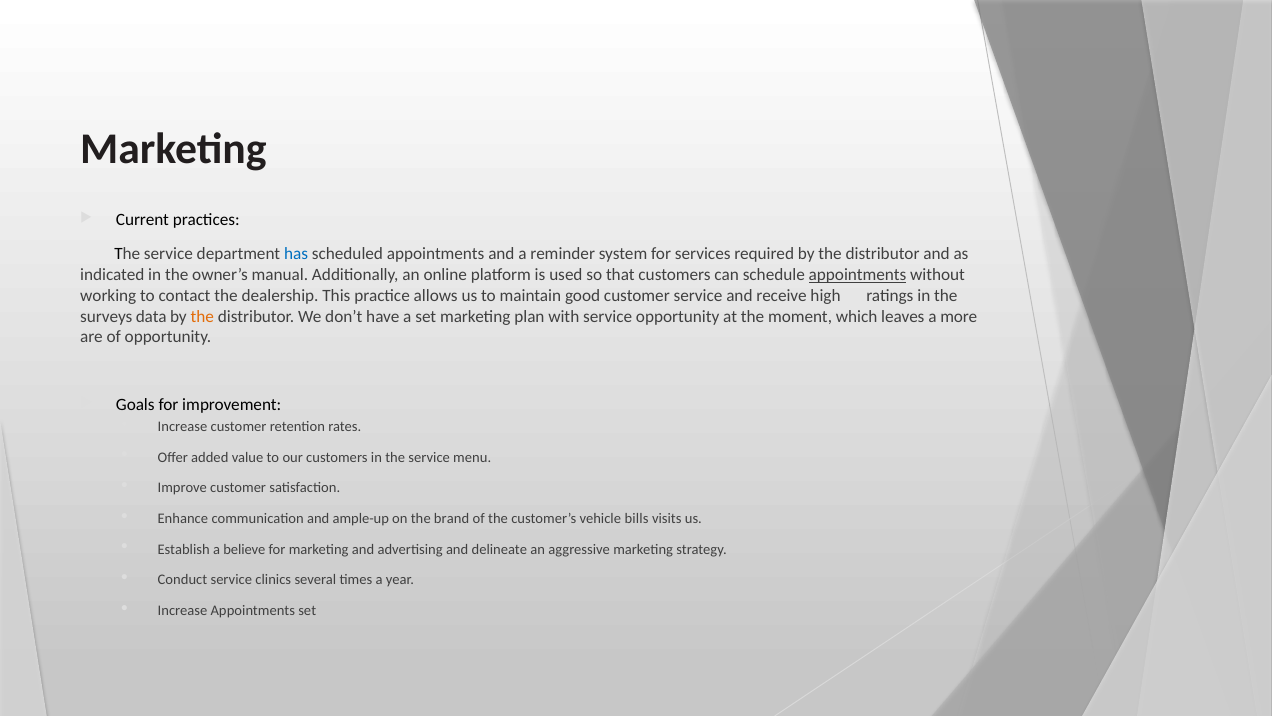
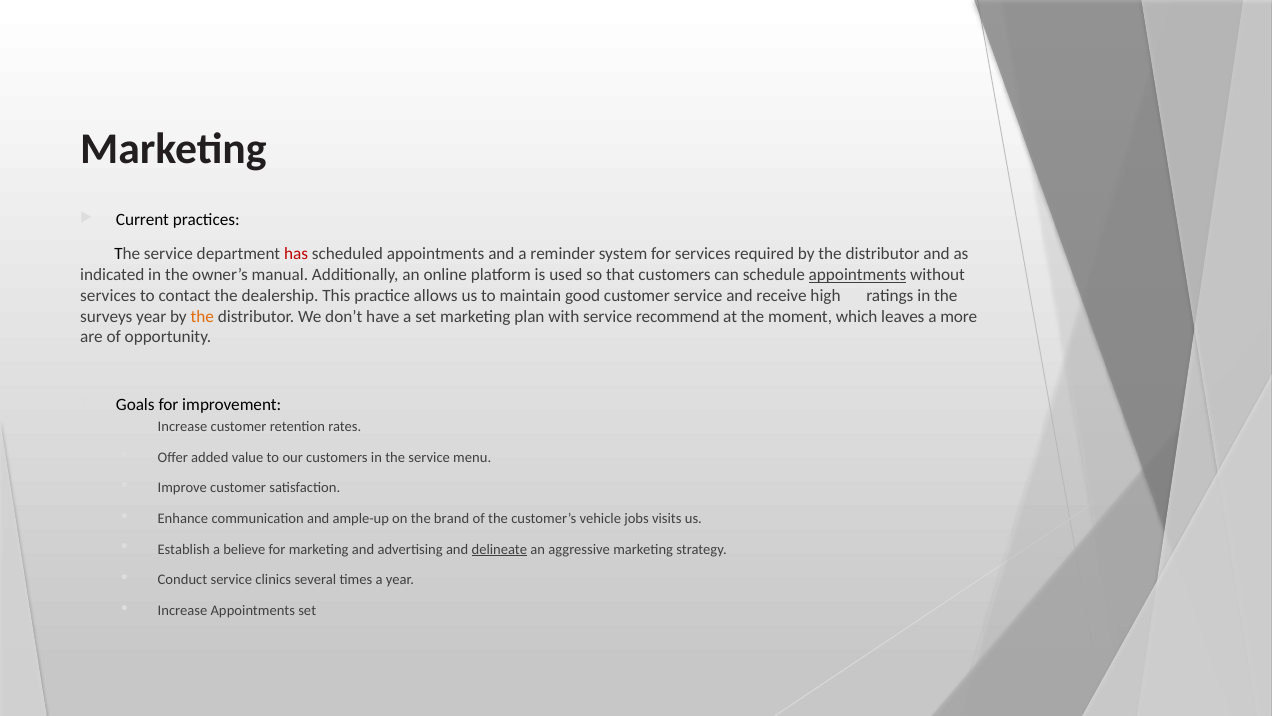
has colour: blue -> red (296, 254)
working: working -> services (108, 295)
surveys data: data -> year (151, 316)
service opportunity: opportunity -> recommend (678, 316)
bills: bills -> jobs (637, 518)
delineate underline: none -> present (499, 549)
